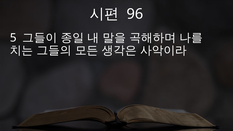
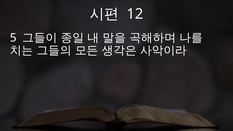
96: 96 -> 12 (135, 14)
